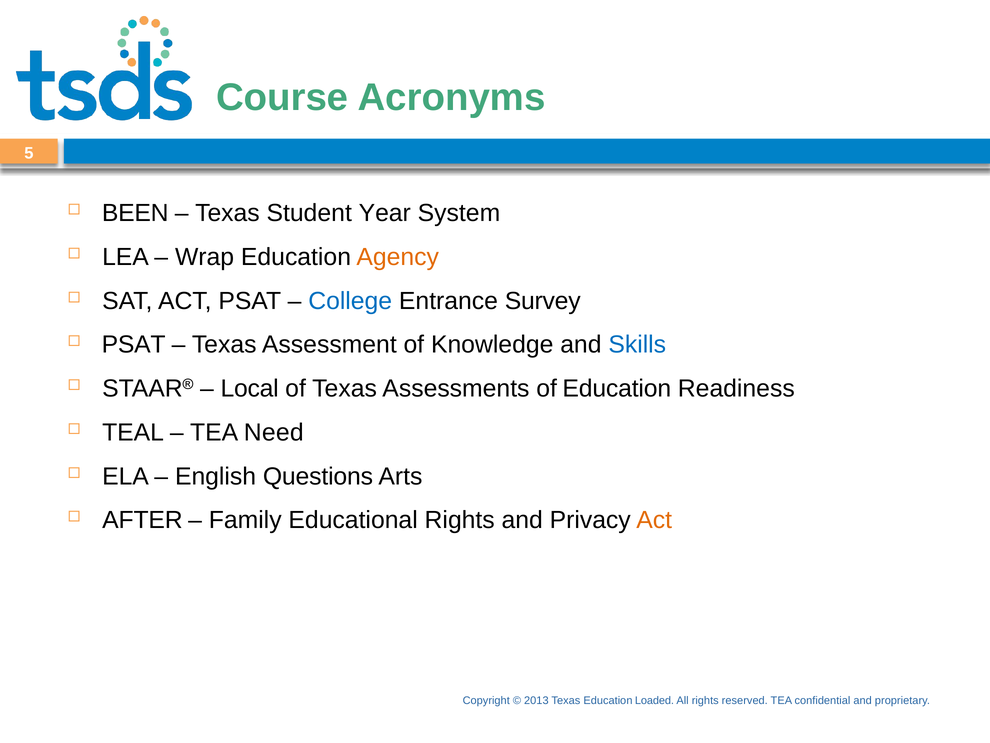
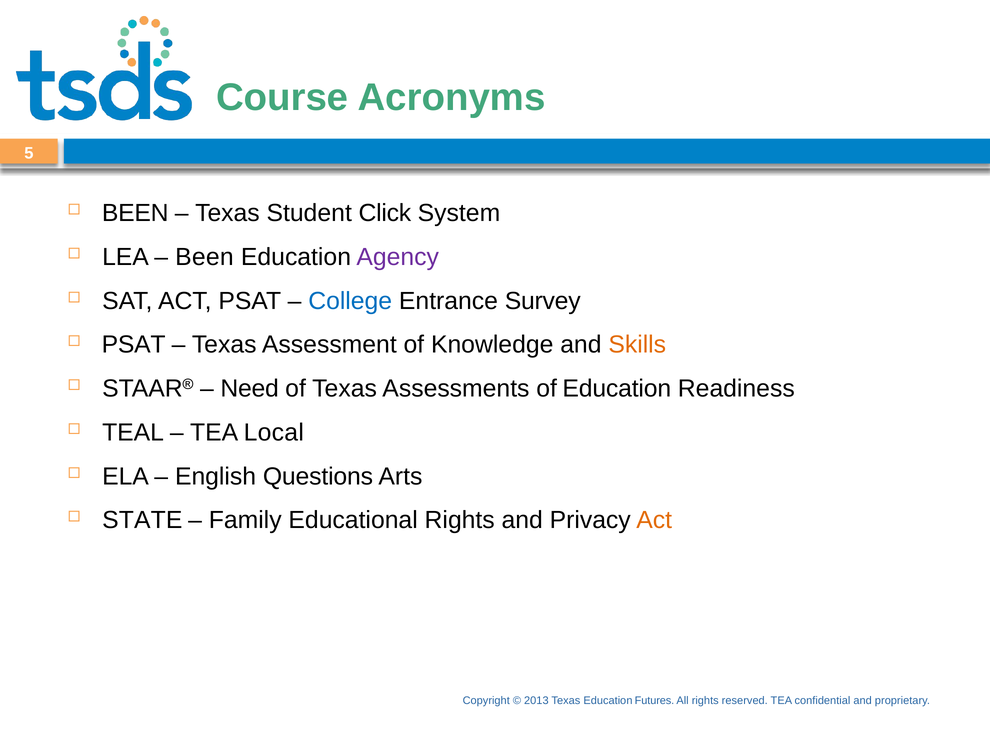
Student Year: Year -> Click (385, 213)
Wrap: Wrap -> Been (204, 257)
Agency colour: orange -> purple (398, 257)
Skills colour: blue -> orange (637, 344)
Local: Local -> Need (250, 388)
Need: Need -> Local (274, 432)
AFTER: AFTER -> STATE (142, 520)
Loaded: Loaded -> Futures (654, 700)
